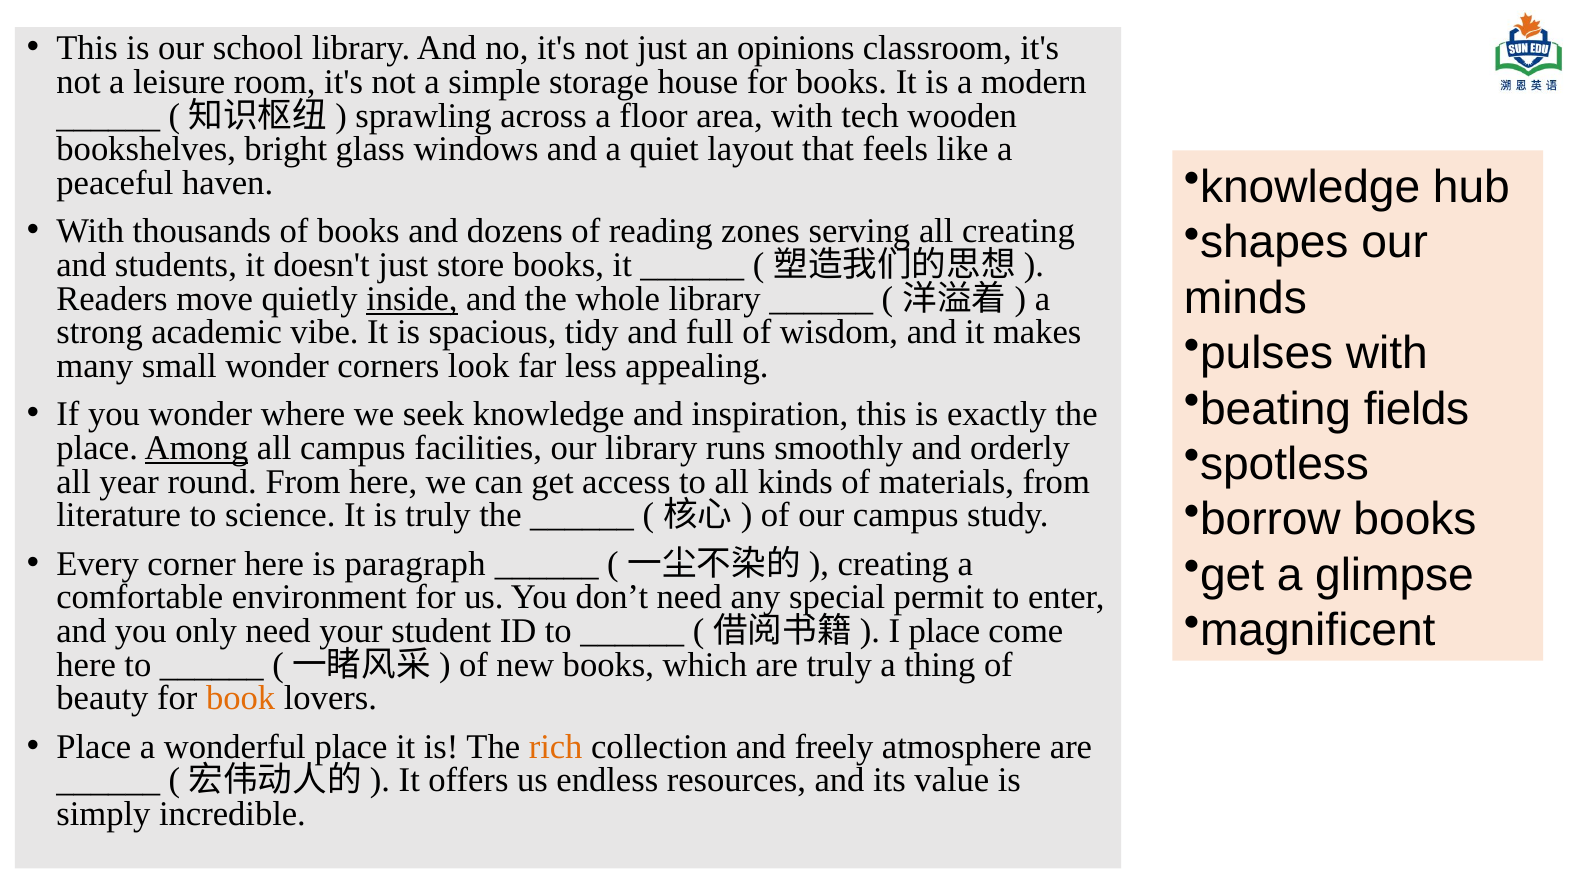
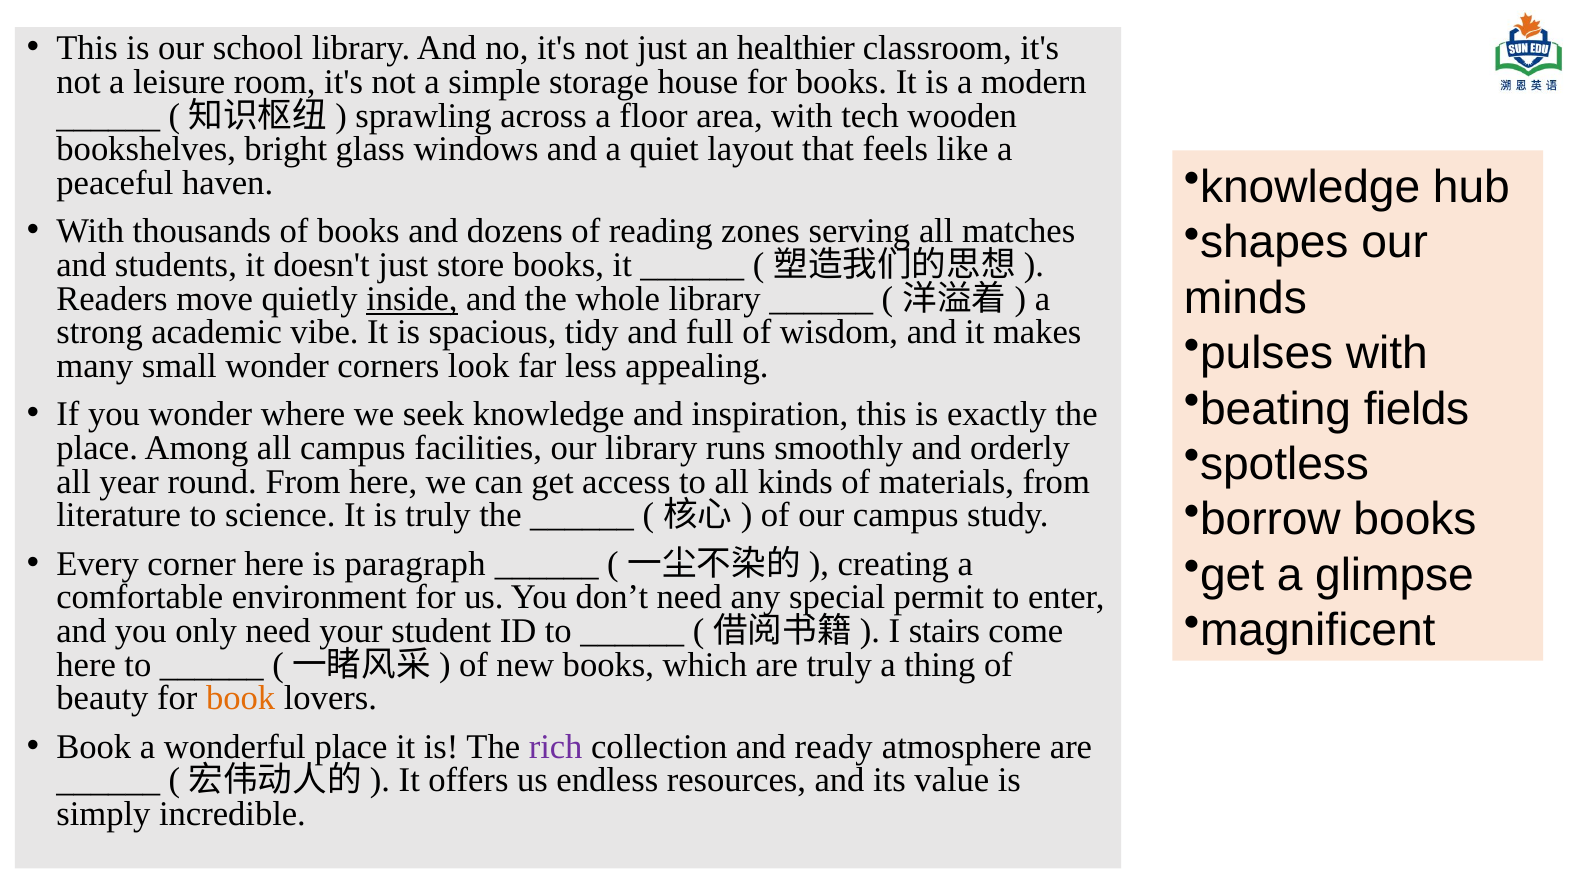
opinions: opinions -> healthier (796, 48)
all creating: creating -> matches (1019, 231)
Among underline: present -> none (196, 448)
I place: place -> stairs (944, 631)
Place: Place -> Book (94, 747)
rich colour: orange -> purple (556, 747)
freely: freely -> ready (834, 747)
